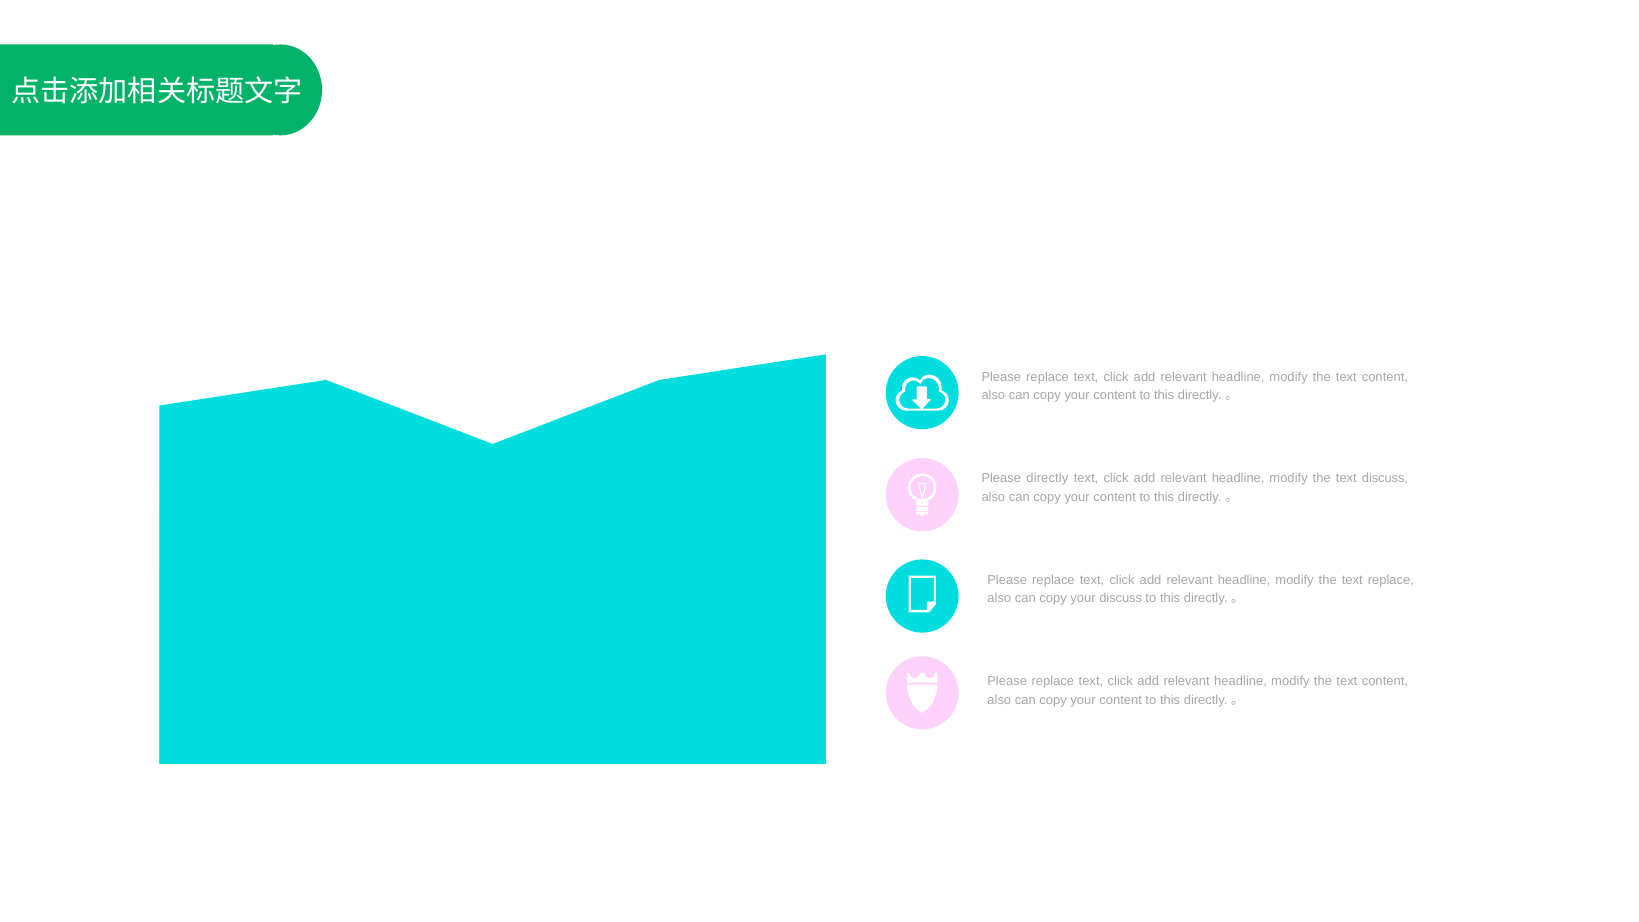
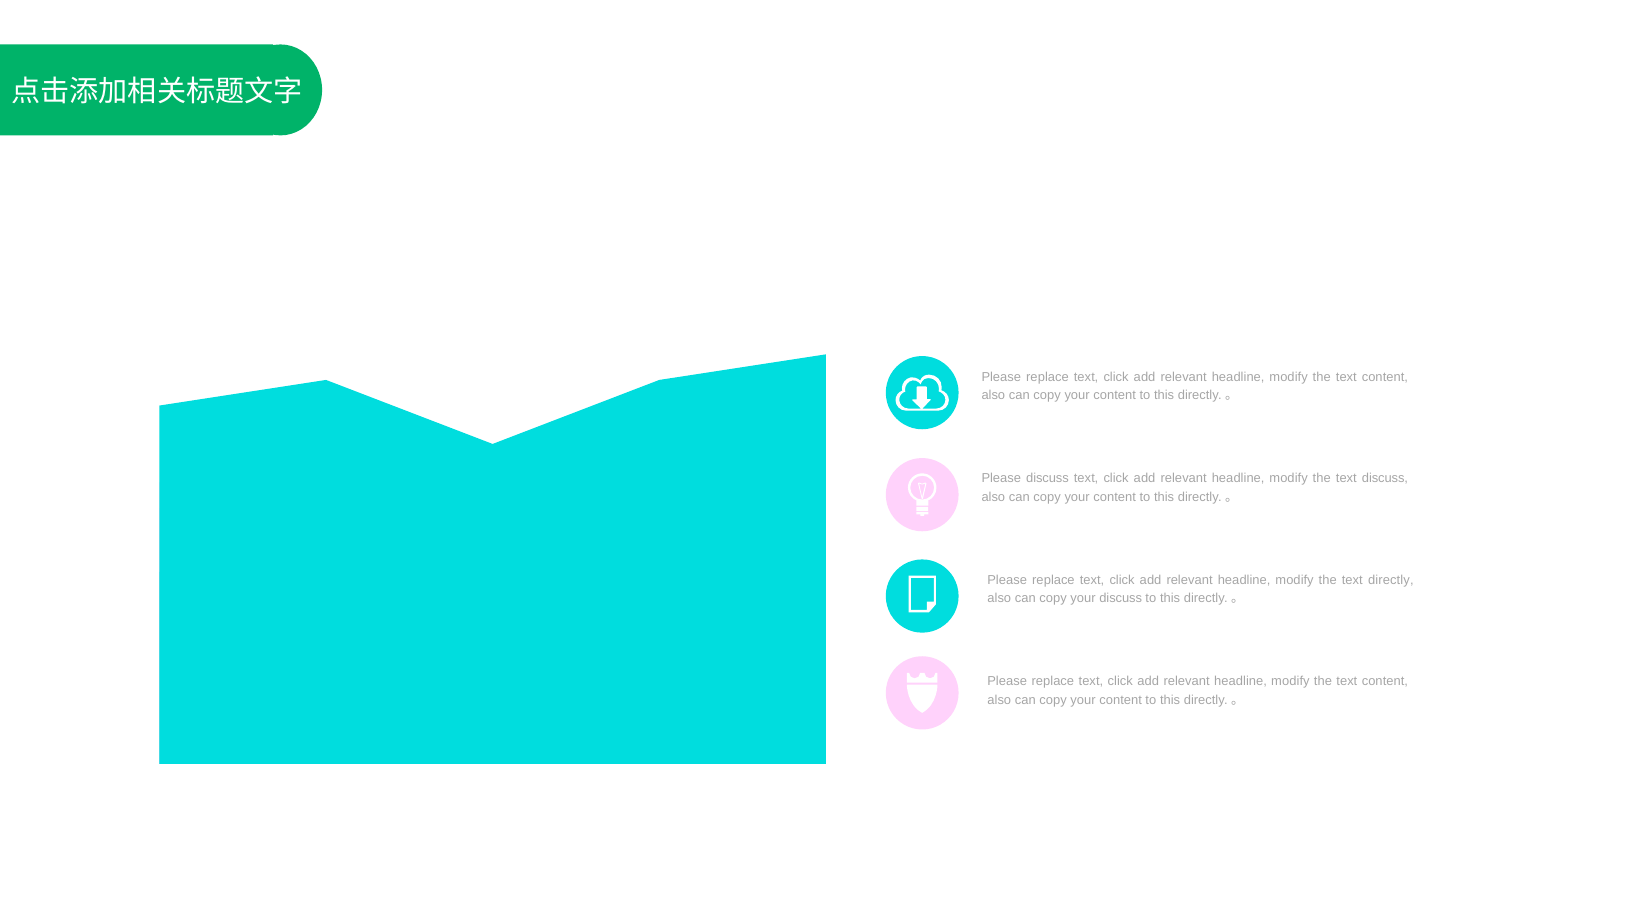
Please directly: directly -> discuss (1048, 478)
text replace: replace -> directly (1391, 580)
